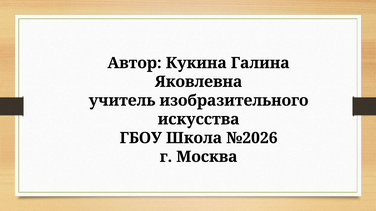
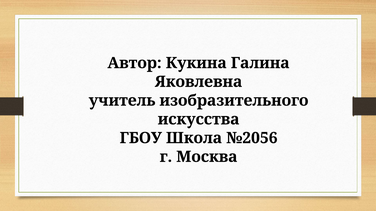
№2026: №2026 -> №2056 (252, 138)
